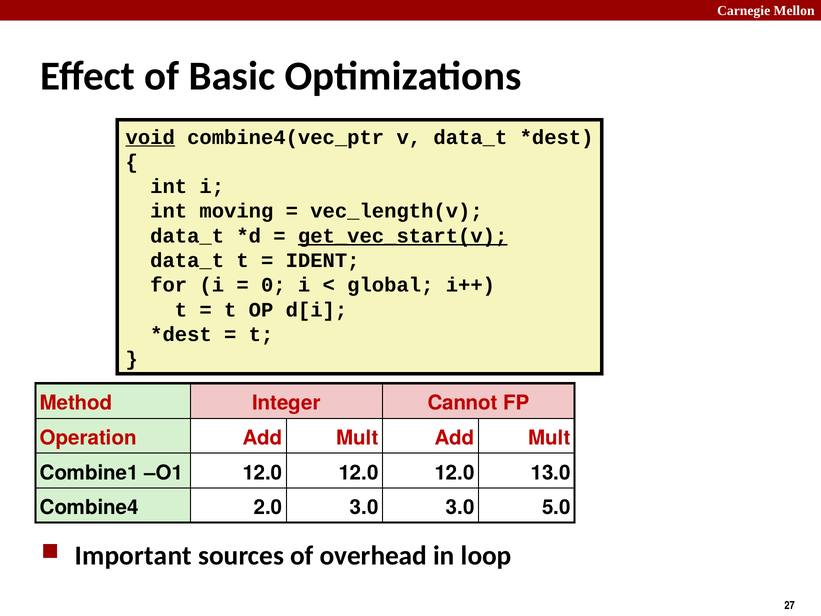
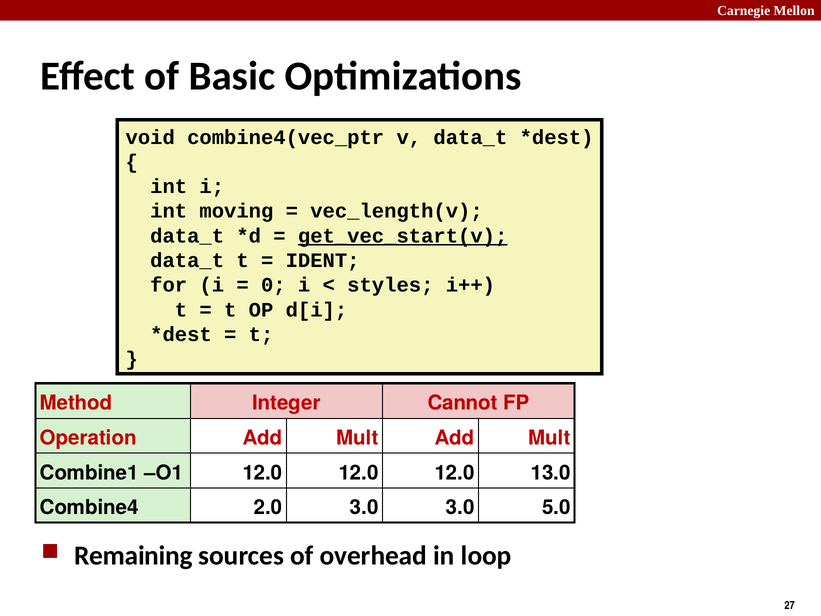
void underline: present -> none (150, 137)
global: global -> styles (390, 285)
Important: Important -> Remaining (133, 555)
